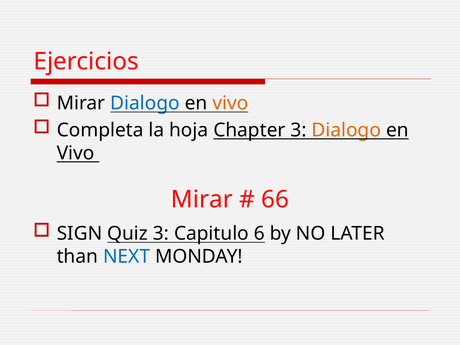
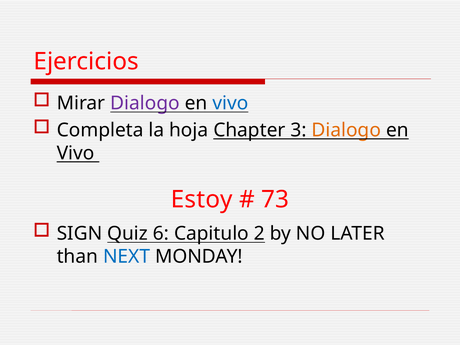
Dialogo colour: blue -> purple (145, 103)
vivo colour: orange -> blue (230, 103)
Mirar: Mirar -> Estoy (202, 199)
66: 66 -> 73 (275, 199)
Quiz 3: 3 -> 6 (161, 234)
6: 6 -> 2 (259, 234)
